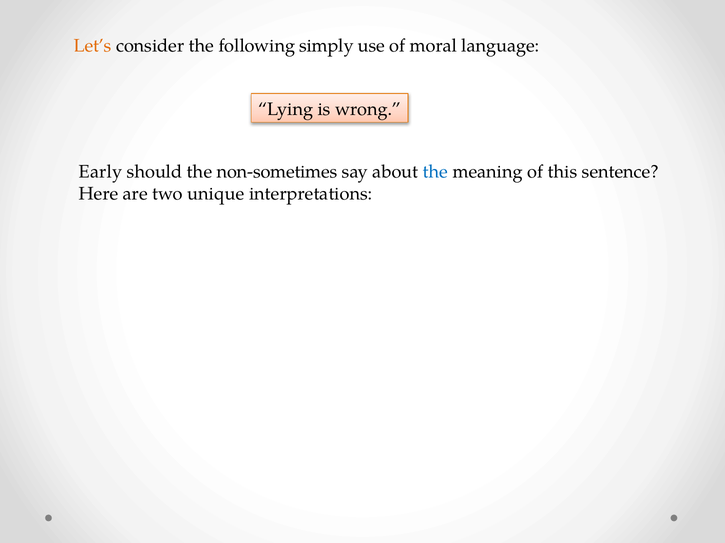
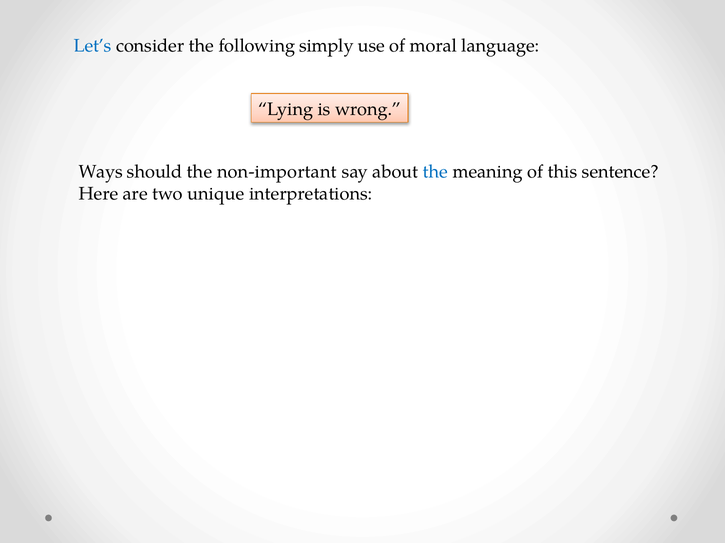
Let’s colour: orange -> blue (93, 46)
Early: Early -> Ways (101, 172)
non-sometimes: non-sometimes -> non-important (277, 172)
